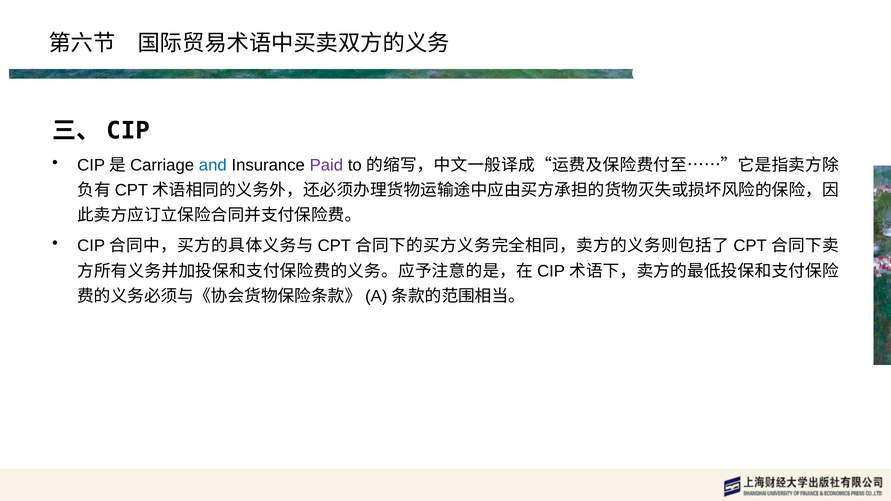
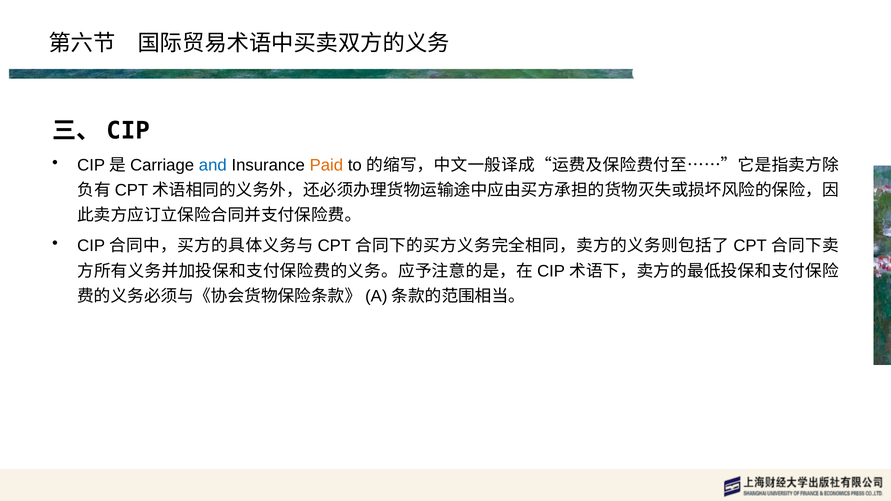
Paid colour: purple -> orange (326, 165)
